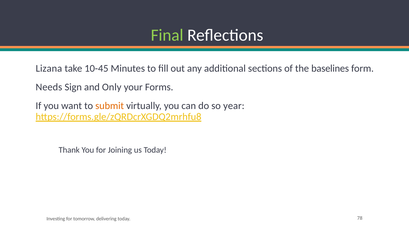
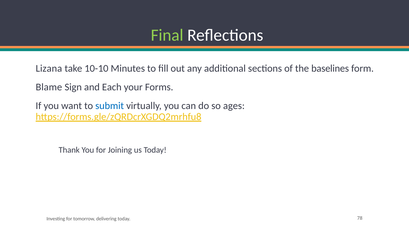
10-45: 10-45 -> 10-10 (96, 68)
Needs: Needs -> Blame (49, 87)
Only: Only -> Each (112, 87)
submit colour: orange -> blue (110, 106)
year: year -> ages (234, 106)
